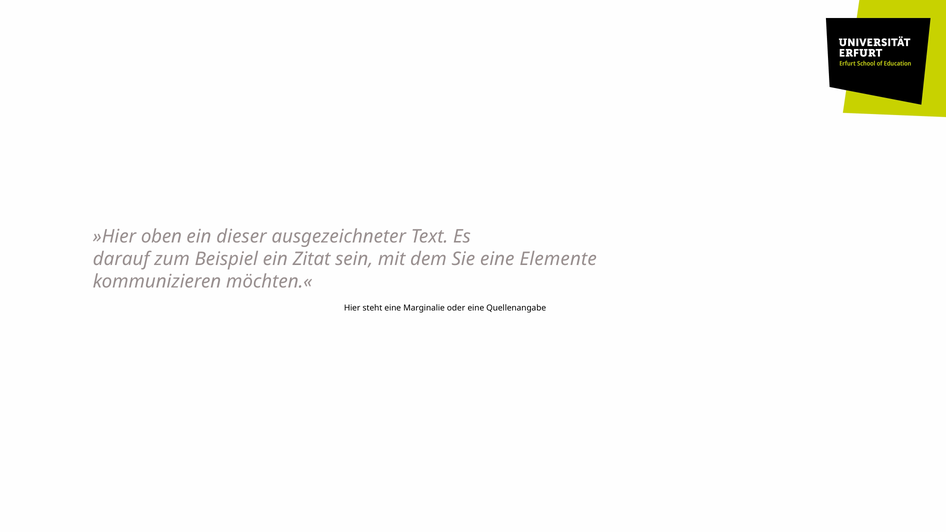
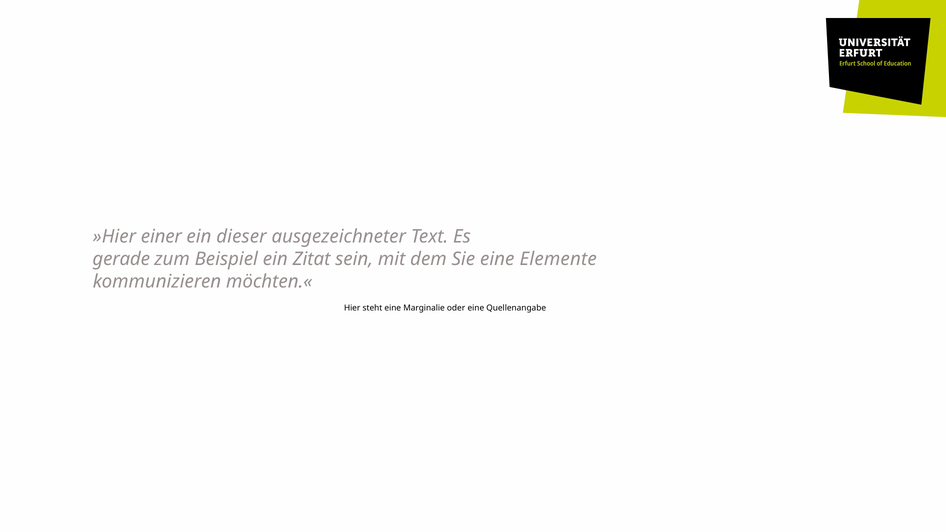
oben: oben -> einer (161, 237)
darauf: darauf -> gerade (121, 259)
